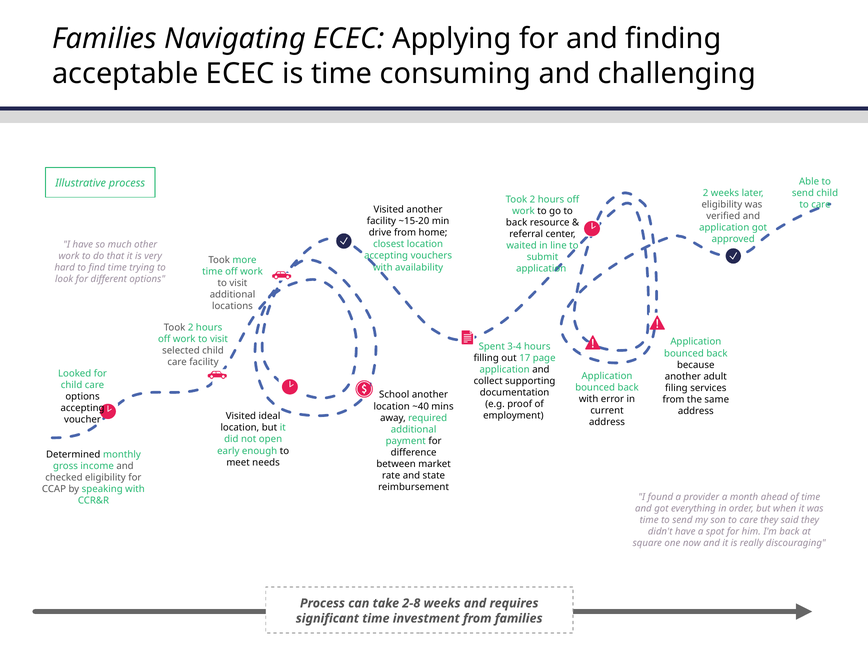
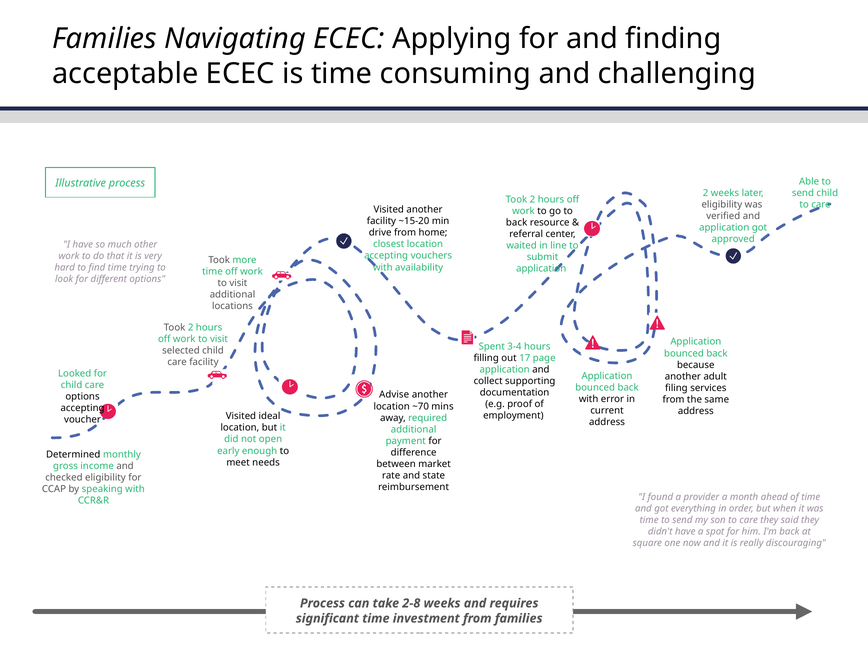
School: School -> Advise (394, 395)
~40: ~40 -> ~70 (421, 406)
